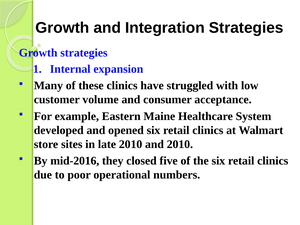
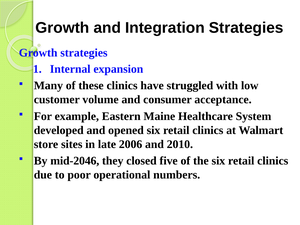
late 2010: 2010 -> 2006 (131, 144)
mid-2016: mid-2016 -> mid-2046 (75, 161)
